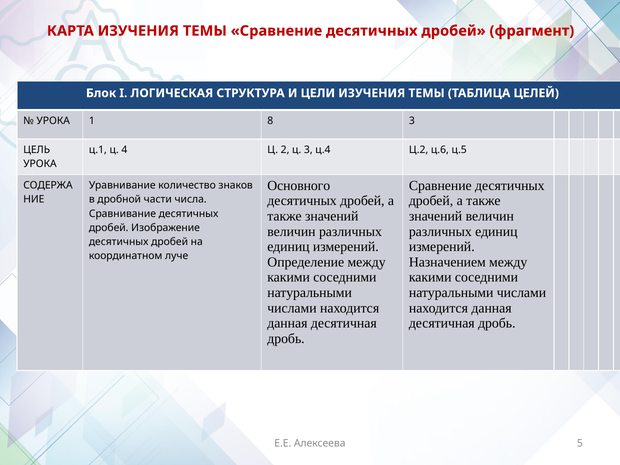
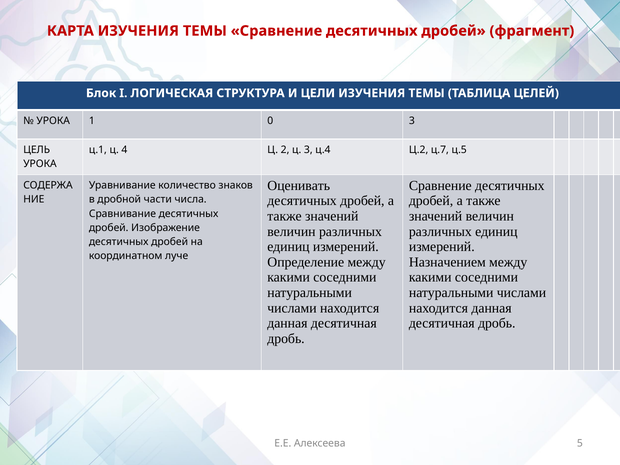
8: 8 -> 0 (270, 121)
ц.6: ц.6 -> ц.7 (440, 150)
Основного: Основного -> Оценивать (299, 186)
